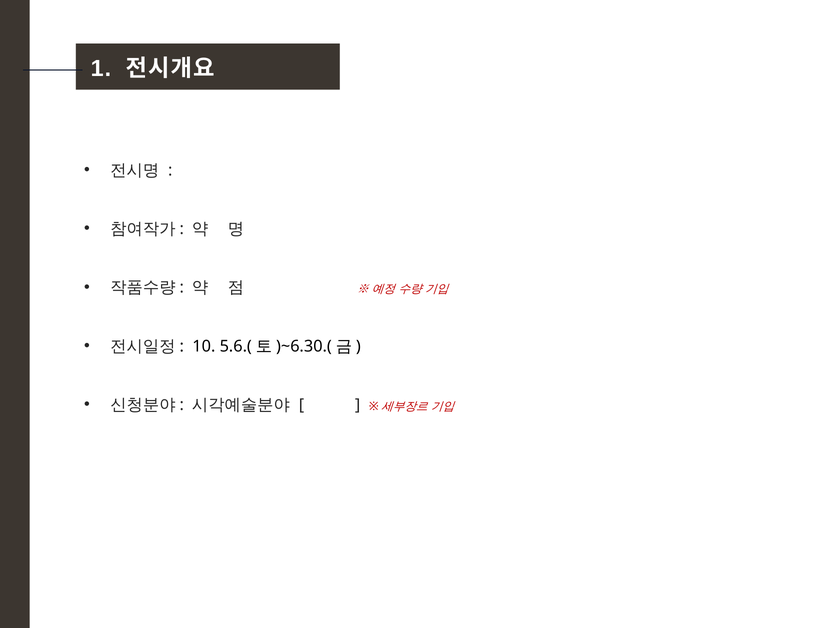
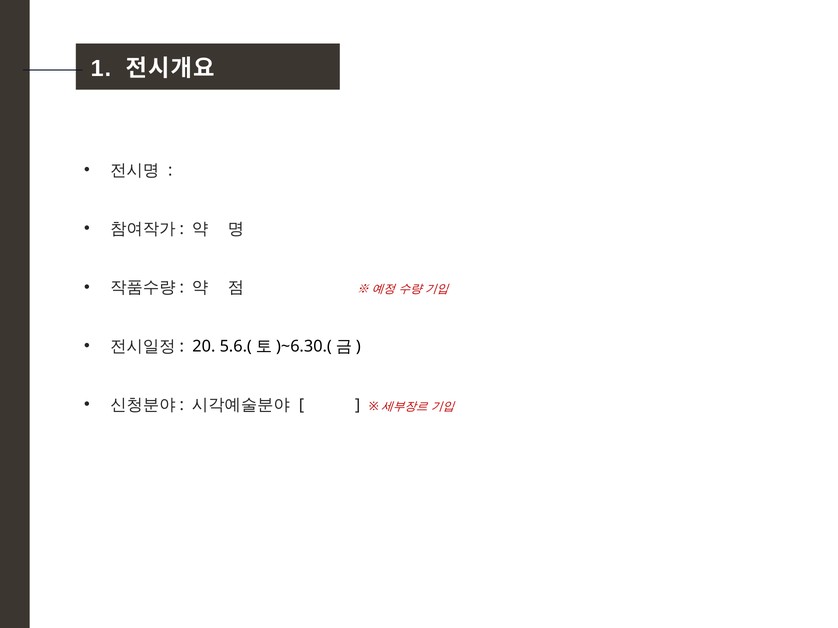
10: 10 -> 20 (204, 346)
